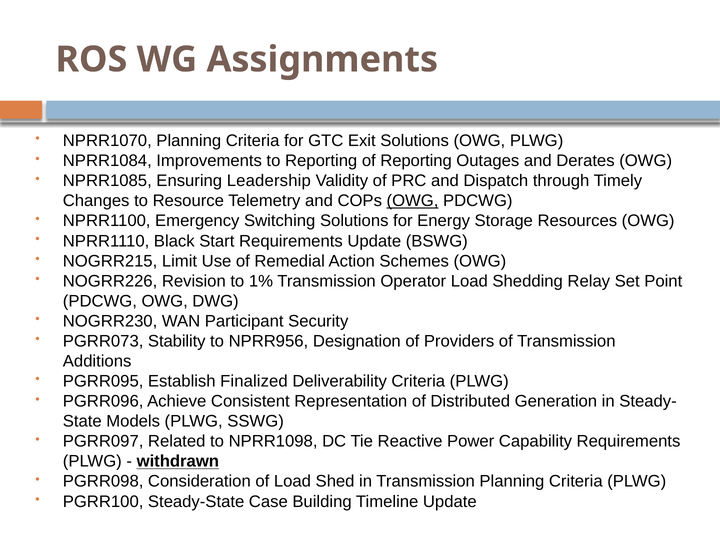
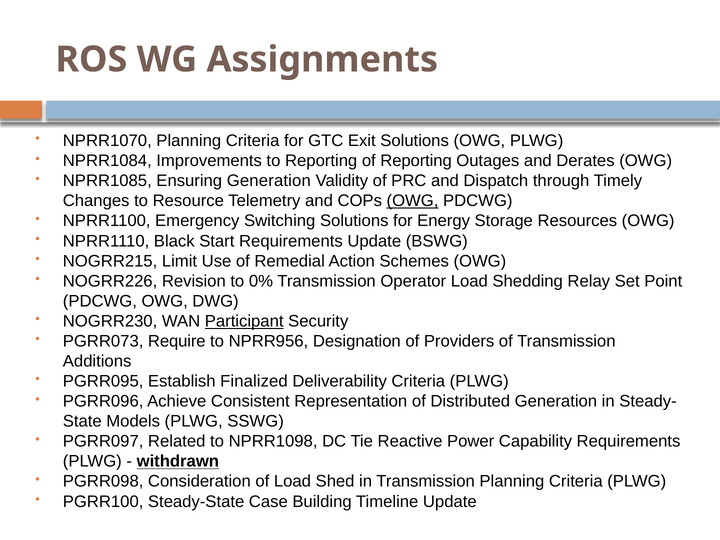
Ensuring Leadership: Leadership -> Generation (269, 181)
1%: 1% -> 0% (261, 281)
Participant underline: none -> present (244, 321)
Stability: Stability -> Require (177, 341)
